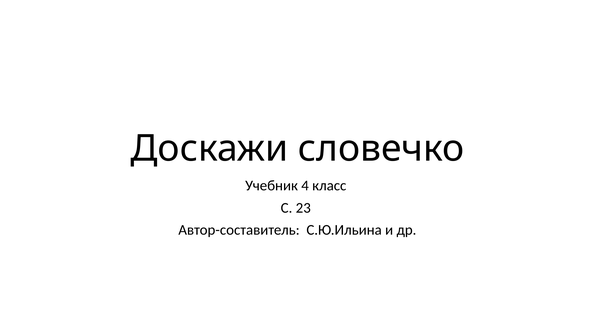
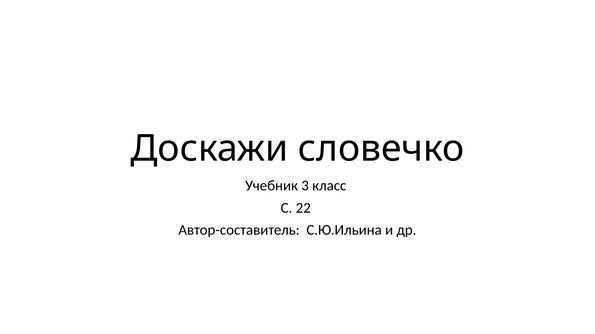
4: 4 -> 3 (305, 186)
23: 23 -> 22 (303, 208)
